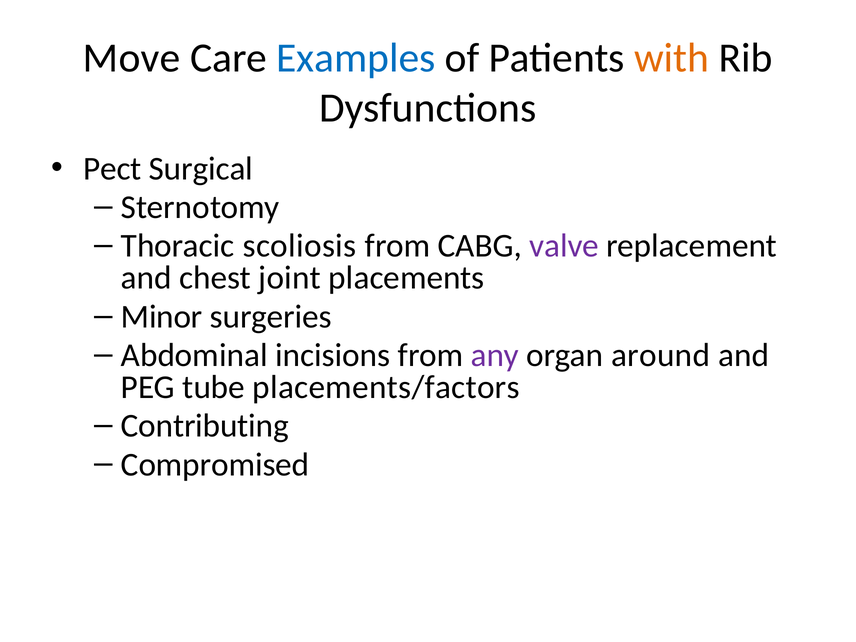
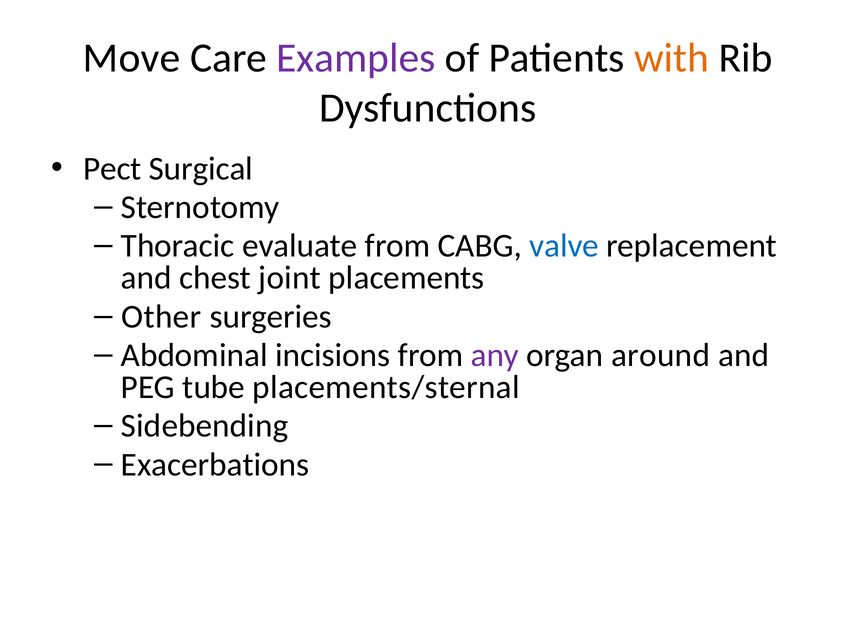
Examples colour: blue -> purple (356, 58)
scoliosis: scoliosis -> evaluate (300, 246)
valve colour: purple -> blue (564, 246)
Minor: Minor -> Other (161, 317)
placements/factors: placements/factors -> placements/sternal (386, 387)
Contributing: Contributing -> Sidebending (205, 426)
Compromised: Compromised -> Exacerbations (215, 465)
